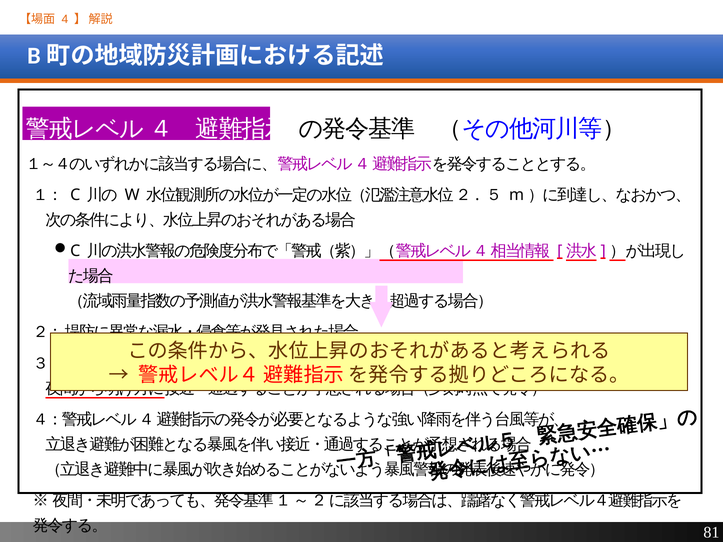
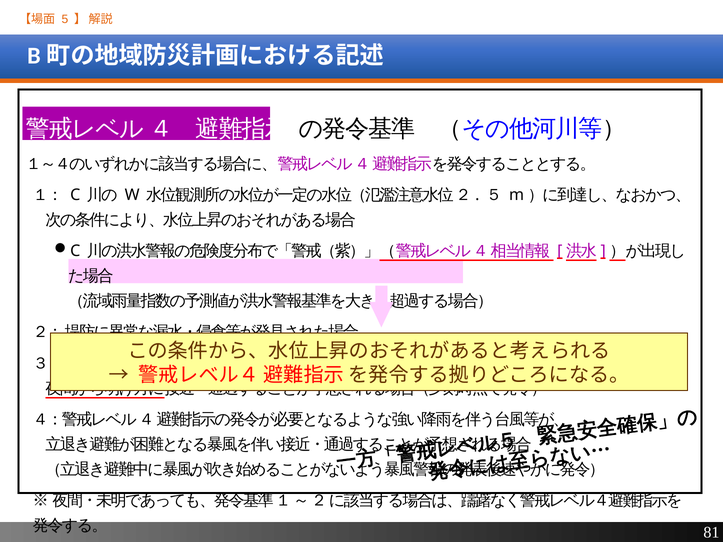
4: 4 -> 5 (65, 19)
